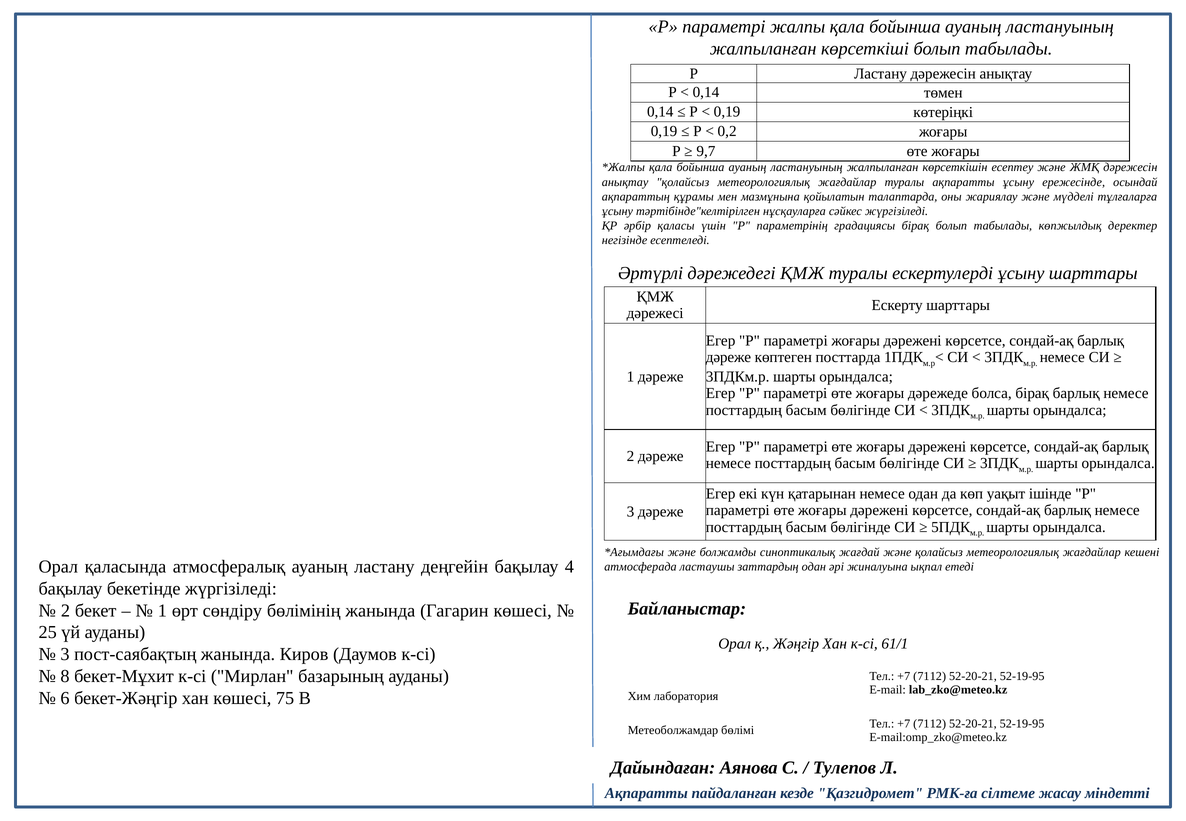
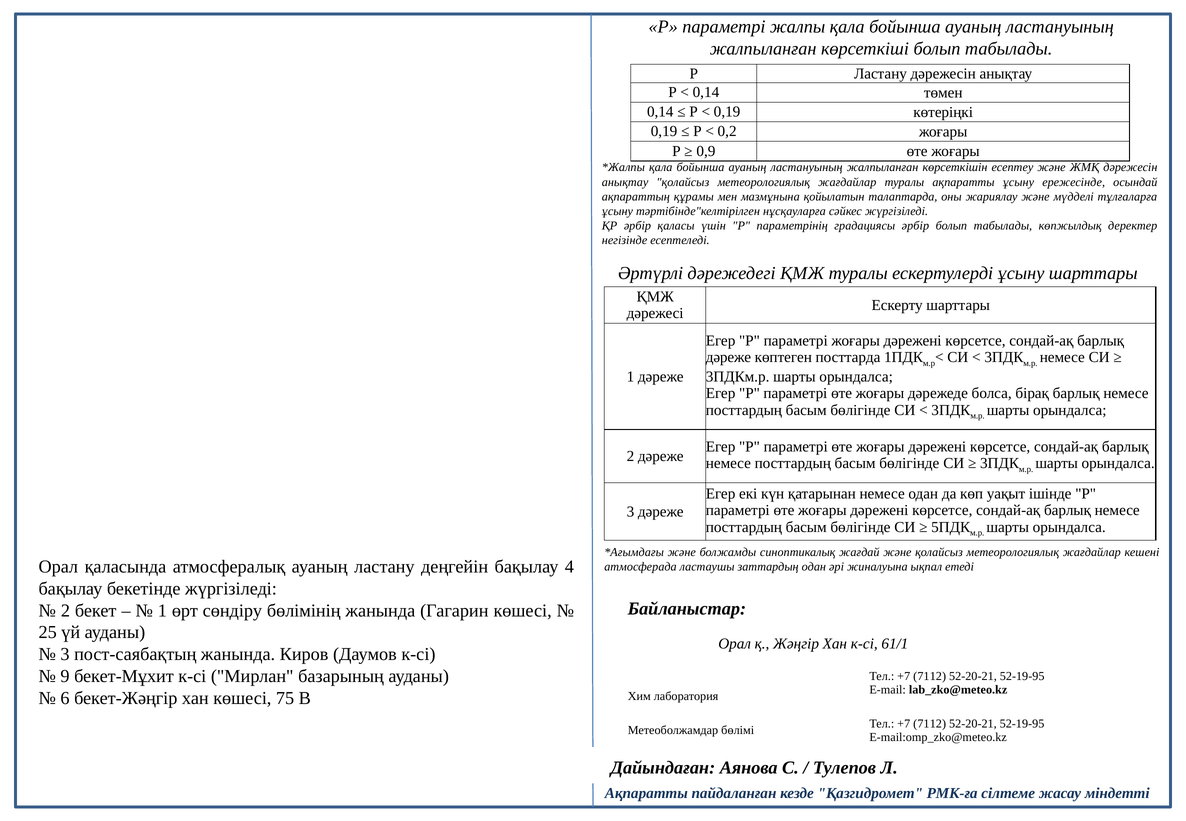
9,7: 9,7 -> 0,9 (706, 151)
градациясы бірақ: бірақ -> әрбір (915, 226)
8: 8 -> 9 (65, 676)
